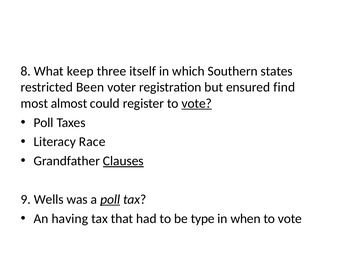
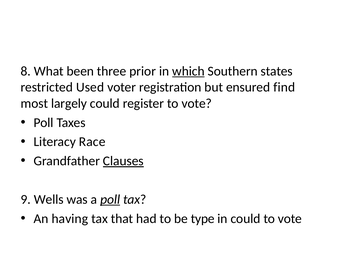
keep: keep -> been (80, 71)
itself: itself -> prior (143, 71)
which underline: none -> present (188, 71)
Been: Been -> Used (90, 87)
almost: almost -> largely (69, 103)
vote underline: present -> none (197, 103)
in when: when -> could (246, 218)
